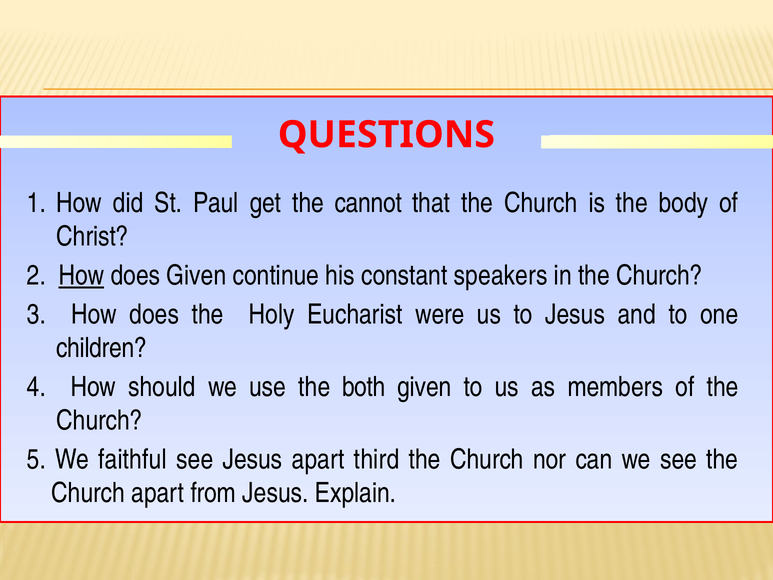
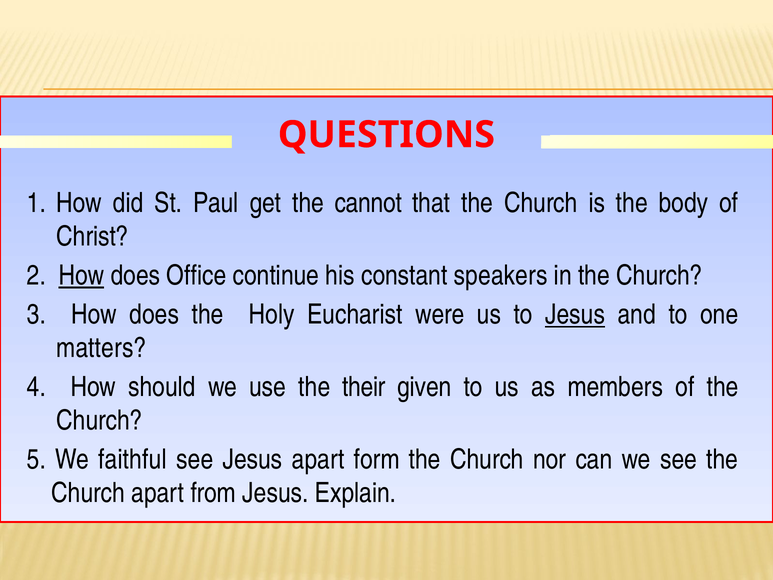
does Given: Given -> Office (196, 275)
Jesus underline: none -> present (575, 314)
children: children -> matters (101, 348)
both: both -> their (364, 387)
third: third -> form (377, 459)
